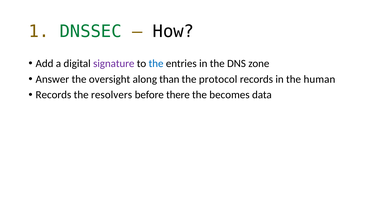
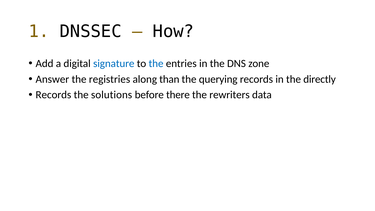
DNSSEC colour: green -> black (91, 32)
signature colour: purple -> blue (114, 63)
oversight: oversight -> registries (110, 79)
protocol: protocol -> querying (218, 79)
human: human -> directly (320, 79)
resolvers: resolvers -> solutions (112, 95)
becomes: becomes -> rewriters (230, 95)
